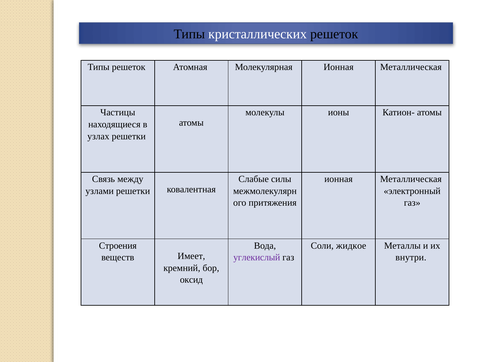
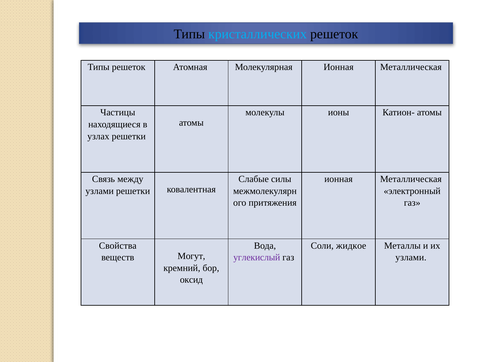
кристаллических colour: white -> light blue (258, 34)
Строения: Строения -> Свойства (118, 246)
Имеет: Имеет -> Могут (191, 256)
внутри: внутри -> узлами (411, 258)
